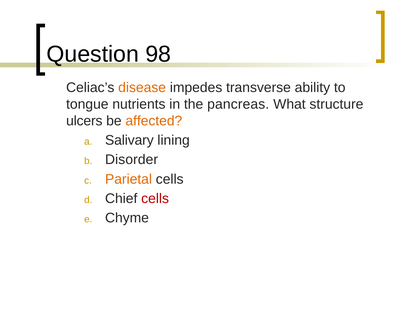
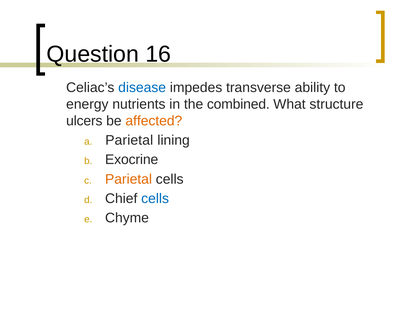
98: 98 -> 16 (158, 54)
disease colour: orange -> blue (142, 88)
tongue: tongue -> energy (87, 104)
pancreas: pancreas -> combined (238, 104)
Salivary: Salivary -> Parietal (129, 140)
Disorder: Disorder -> Exocrine (132, 160)
cells colour: red -> blue (155, 199)
